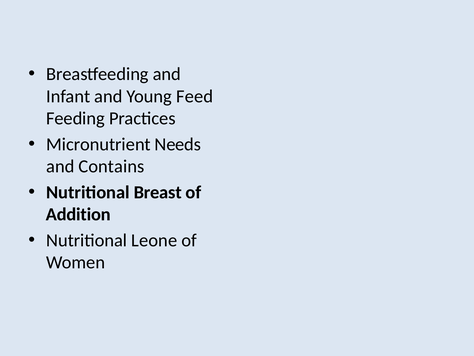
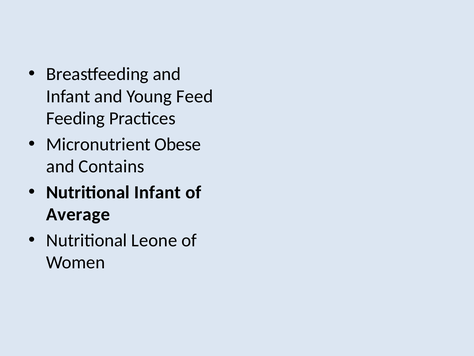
Needs: Needs -> Obese (178, 144)
Nutritional Breast: Breast -> Infant (158, 192)
Addition: Addition -> Average (78, 214)
